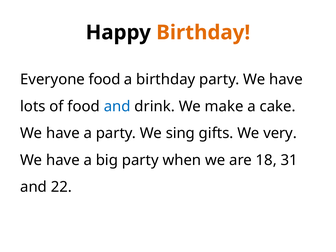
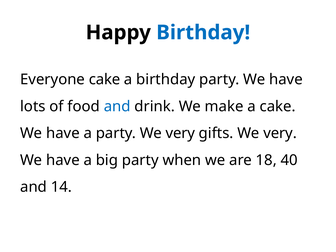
Birthday colour: orange -> blue (203, 33)
Everyone food: food -> cake (105, 79)
party We sing: sing -> very (180, 133)
31: 31 -> 40 (289, 160)
22: 22 -> 14 (61, 187)
